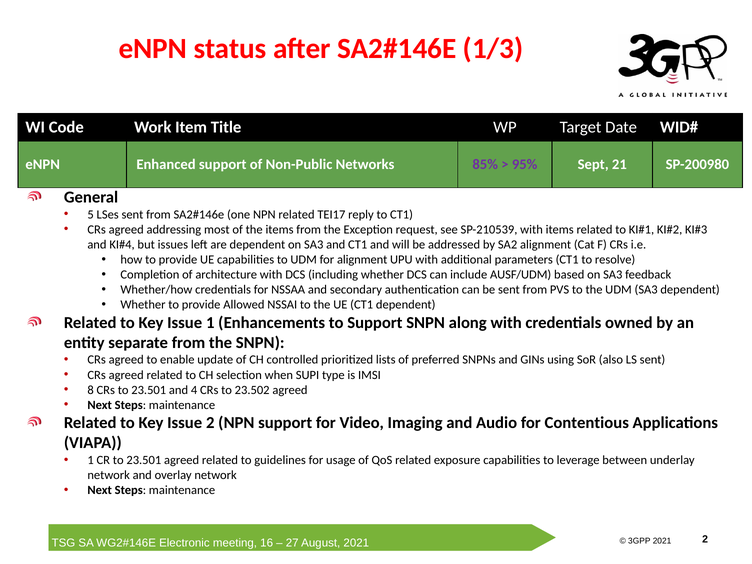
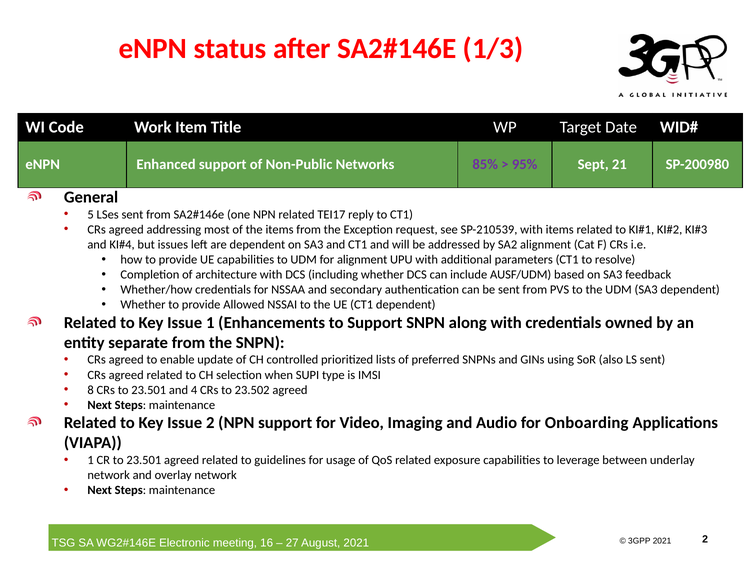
Contentious: Contentious -> Onboarding (587, 423)
